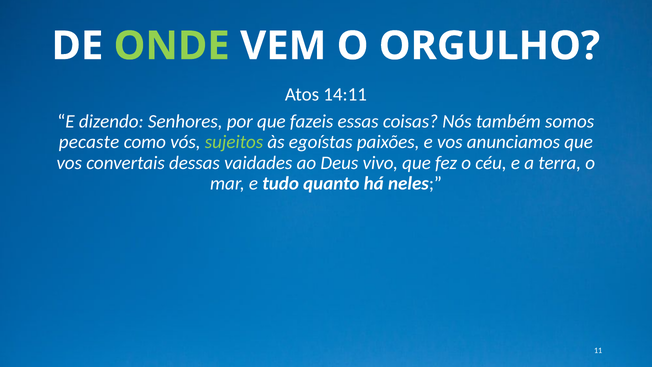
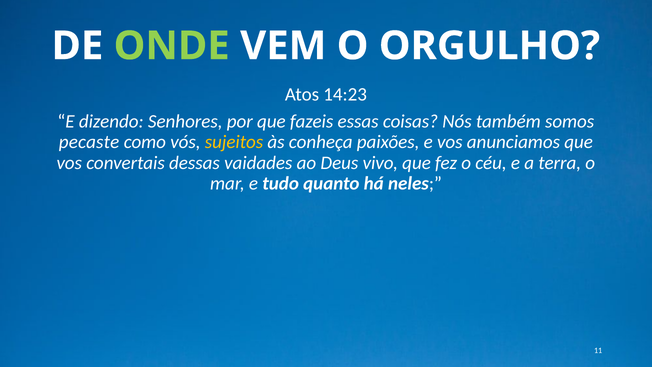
14:11: 14:11 -> 14:23 (345, 94)
sujeitos colour: light green -> yellow (234, 142)
egoístas: egoístas -> conheça (321, 142)
